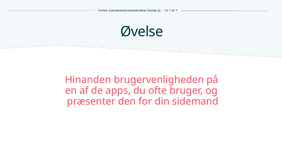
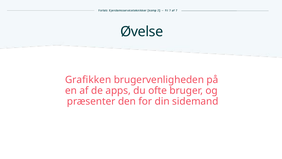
Hinanden: Hinanden -> Grafikken (88, 80)
